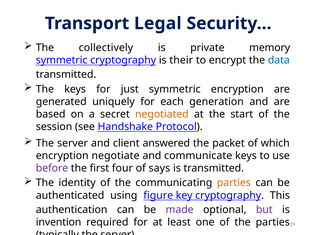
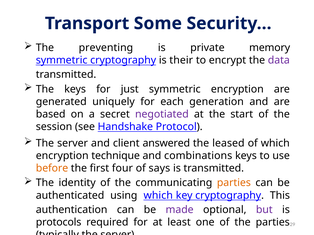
Legal: Legal -> Some (158, 23)
collectively: collectively -> preventing (106, 48)
data colour: blue -> purple (279, 60)
negotiated colour: orange -> purple (162, 114)
packet: packet -> leased (228, 143)
negotiate: negotiate -> technique (116, 156)
communicate: communicate -> combinations (198, 156)
before colour: purple -> orange (52, 169)
using figure: figure -> which (158, 196)
invention: invention -> protocols (59, 223)
